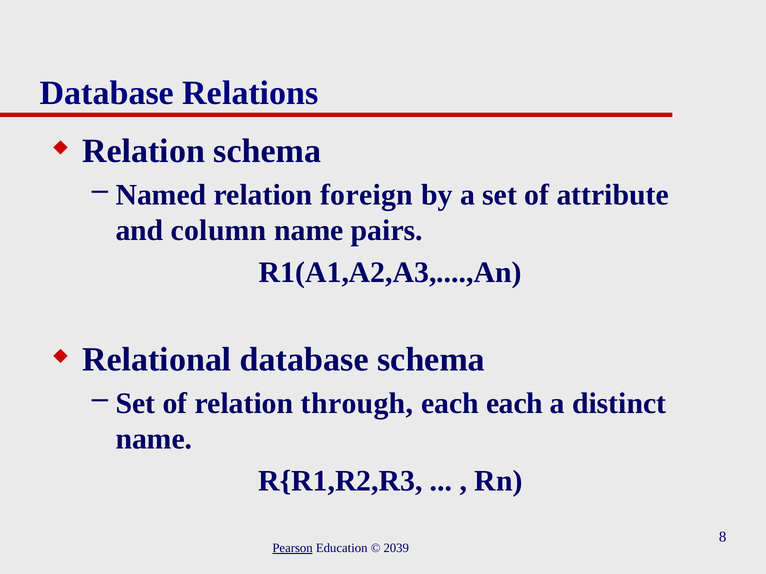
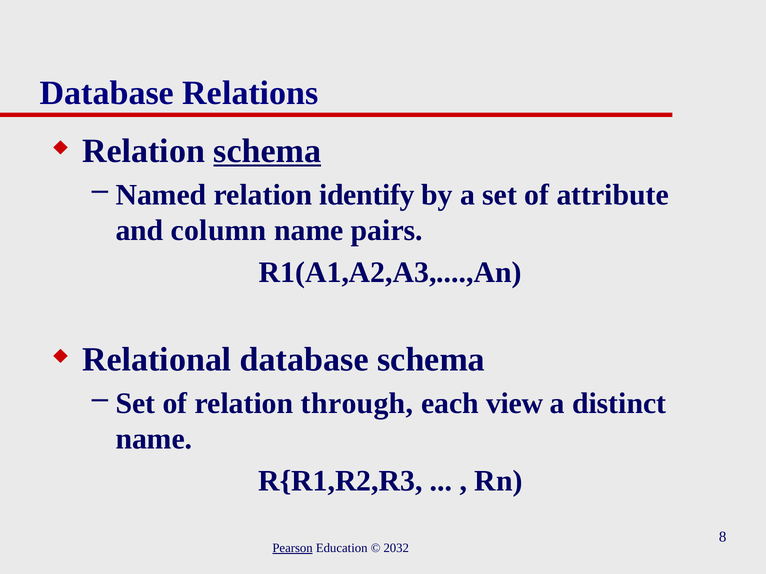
schema underline: none -> present (267, 151)
foreign: foreign -> identify (367, 195)
each each: each -> view (515, 404)
2039: 2039 -> 2032 (396, 548)
